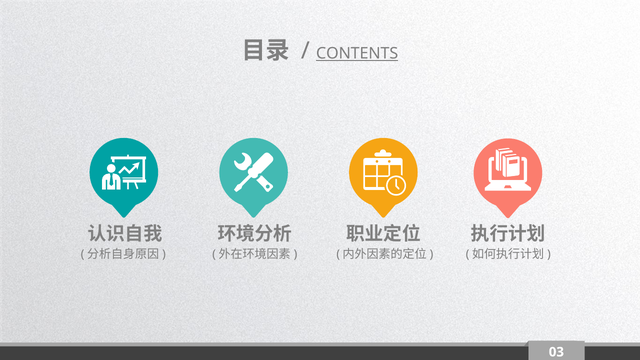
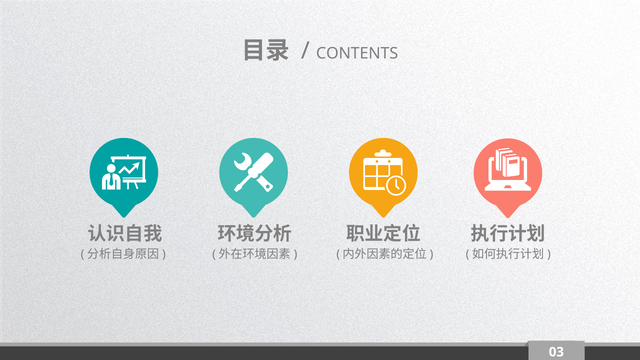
CONTENTS underline: present -> none (357, 54)
